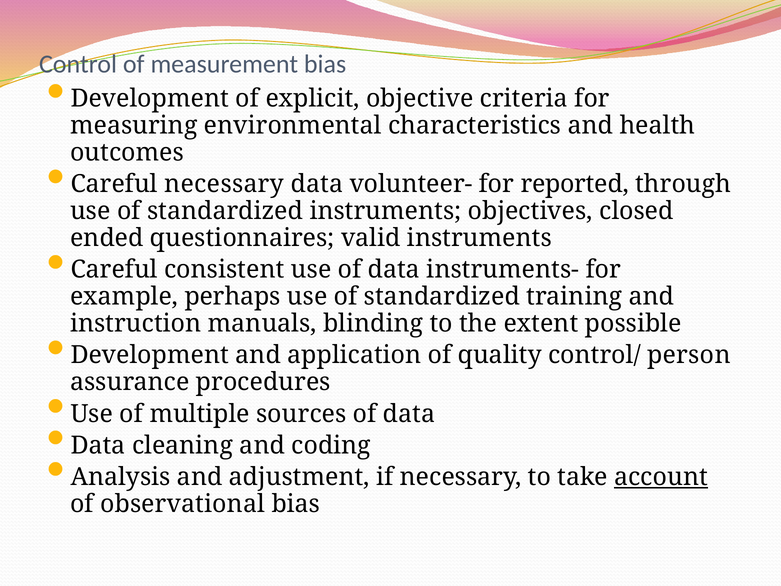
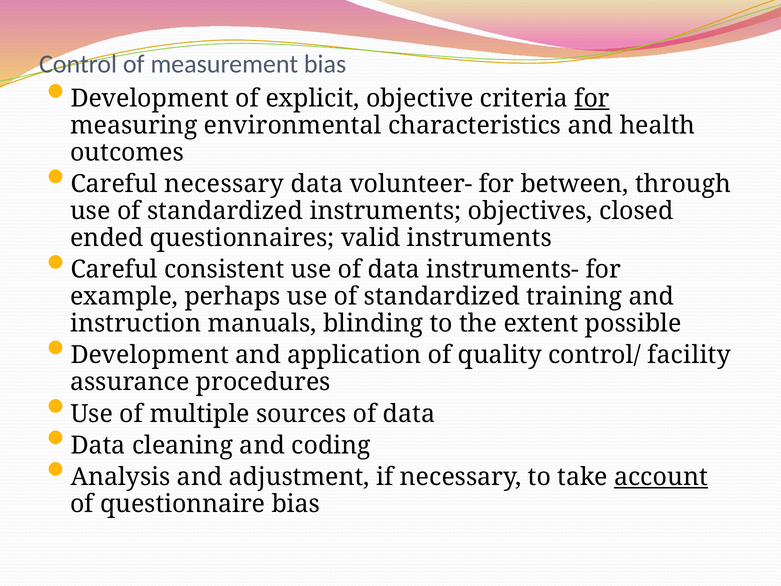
for underline: none -> present (592, 99)
reported: reported -> between (575, 184)
person: person -> facility (689, 355)
observational: observational -> questionnaire (183, 504)
